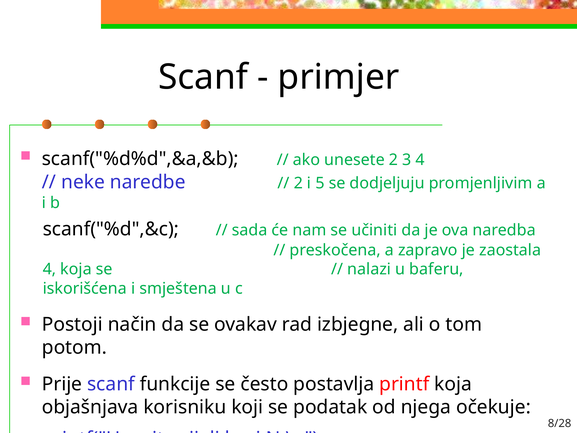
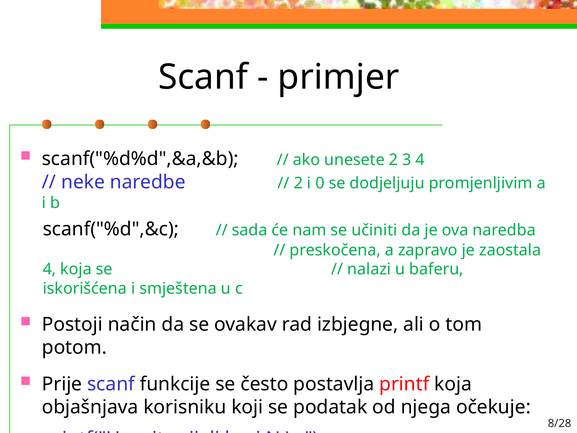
5: 5 -> 0 (320, 183)
